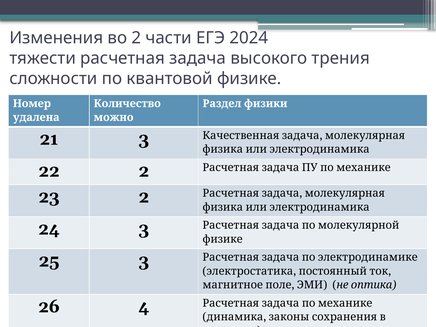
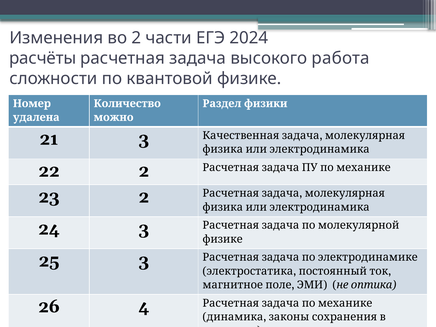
тяжести: тяжести -> расчёты (43, 58)
трения: трения -> работа (341, 58)
